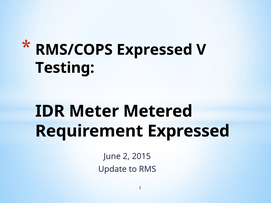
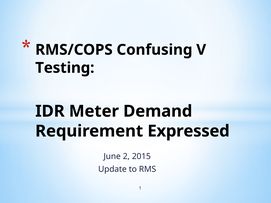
RMS/COPS Expressed: Expressed -> Confusing (154, 50)
Metered: Metered -> Demand (158, 111)
